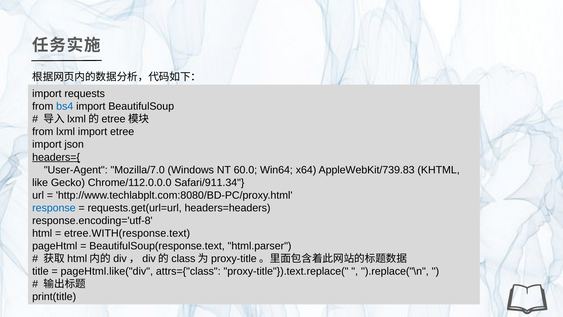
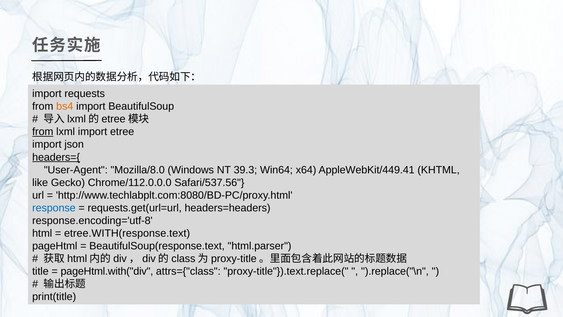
bs4 colour: blue -> orange (65, 106)
from underline: none -> present (43, 132)
Mozilla/7.0: Mozilla/7.0 -> Mozilla/8.0 (138, 170)
60.0: 60.0 -> 39.3 (245, 170)
AppleWebKit/739.83: AppleWebKit/739.83 -> AppleWebKit/449.41 (367, 170)
Safari/911.34: Safari/911.34 -> Safari/537.56 (209, 182)
pageHtml.like("div: pageHtml.like("div -> pageHtml.with("div (107, 271)
